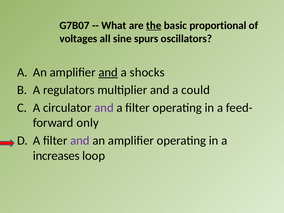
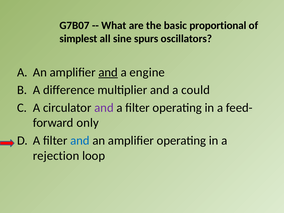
the underline: present -> none (154, 25)
voltages: voltages -> simplest (78, 39)
shocks: shocks -> engine (147, 72)
regulators: regulators -> difference (69, 90)
and colour: purple -> blue (80, 140)
increases: increases -> rejection (56, 156)
